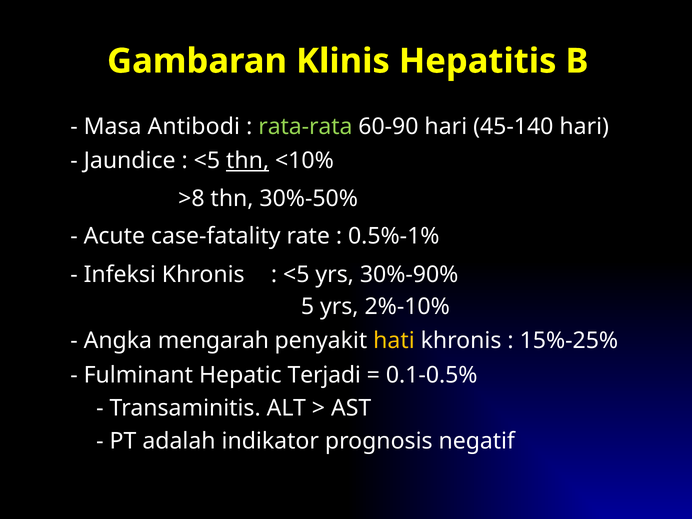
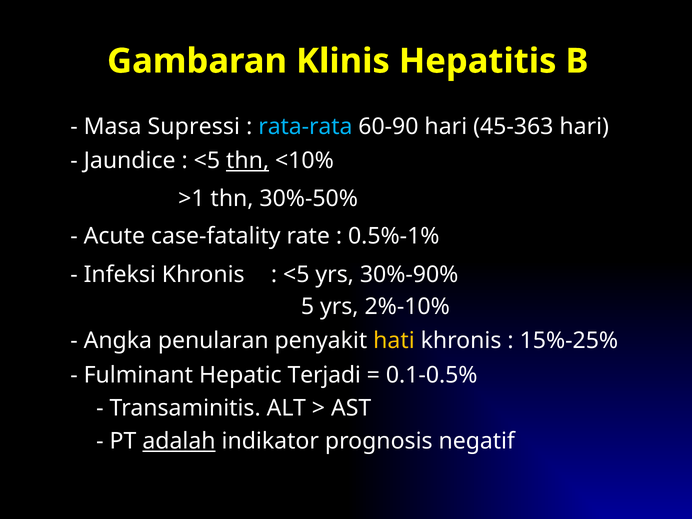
Antibodi: Antibodi -> Supressi (194, 127)
rata-rata colour: light green -> light blue (305, 127)
45-140: 45-140 -> 45-363 (513, 127)
>8: >8 -> >1 (191, 198)
mengarah: mengarah -> penularan (213, 341)
adalah underline: none -> present (179, 441)
